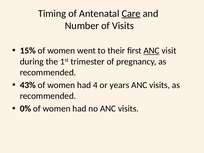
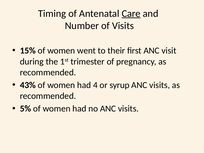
ANC underline: present -> none (152, 51)
years: years -> syrup (119, 85)
0%: 0% -> 5% (25, 109)
